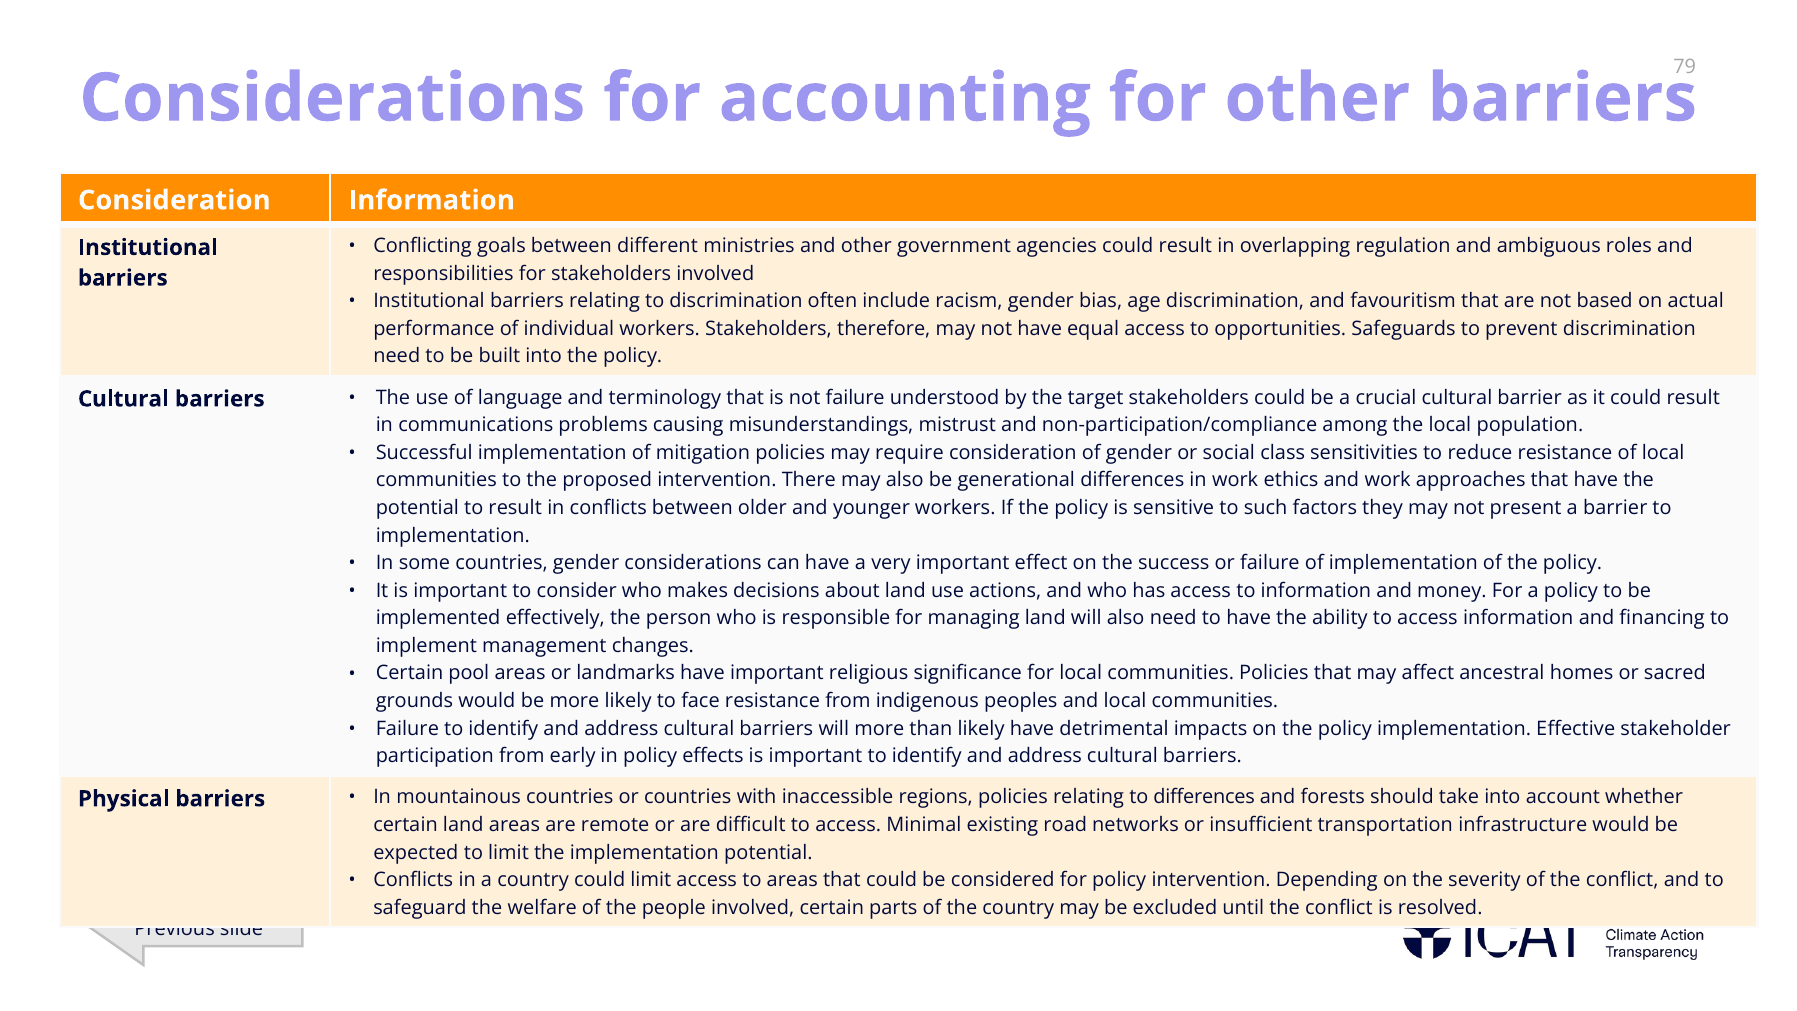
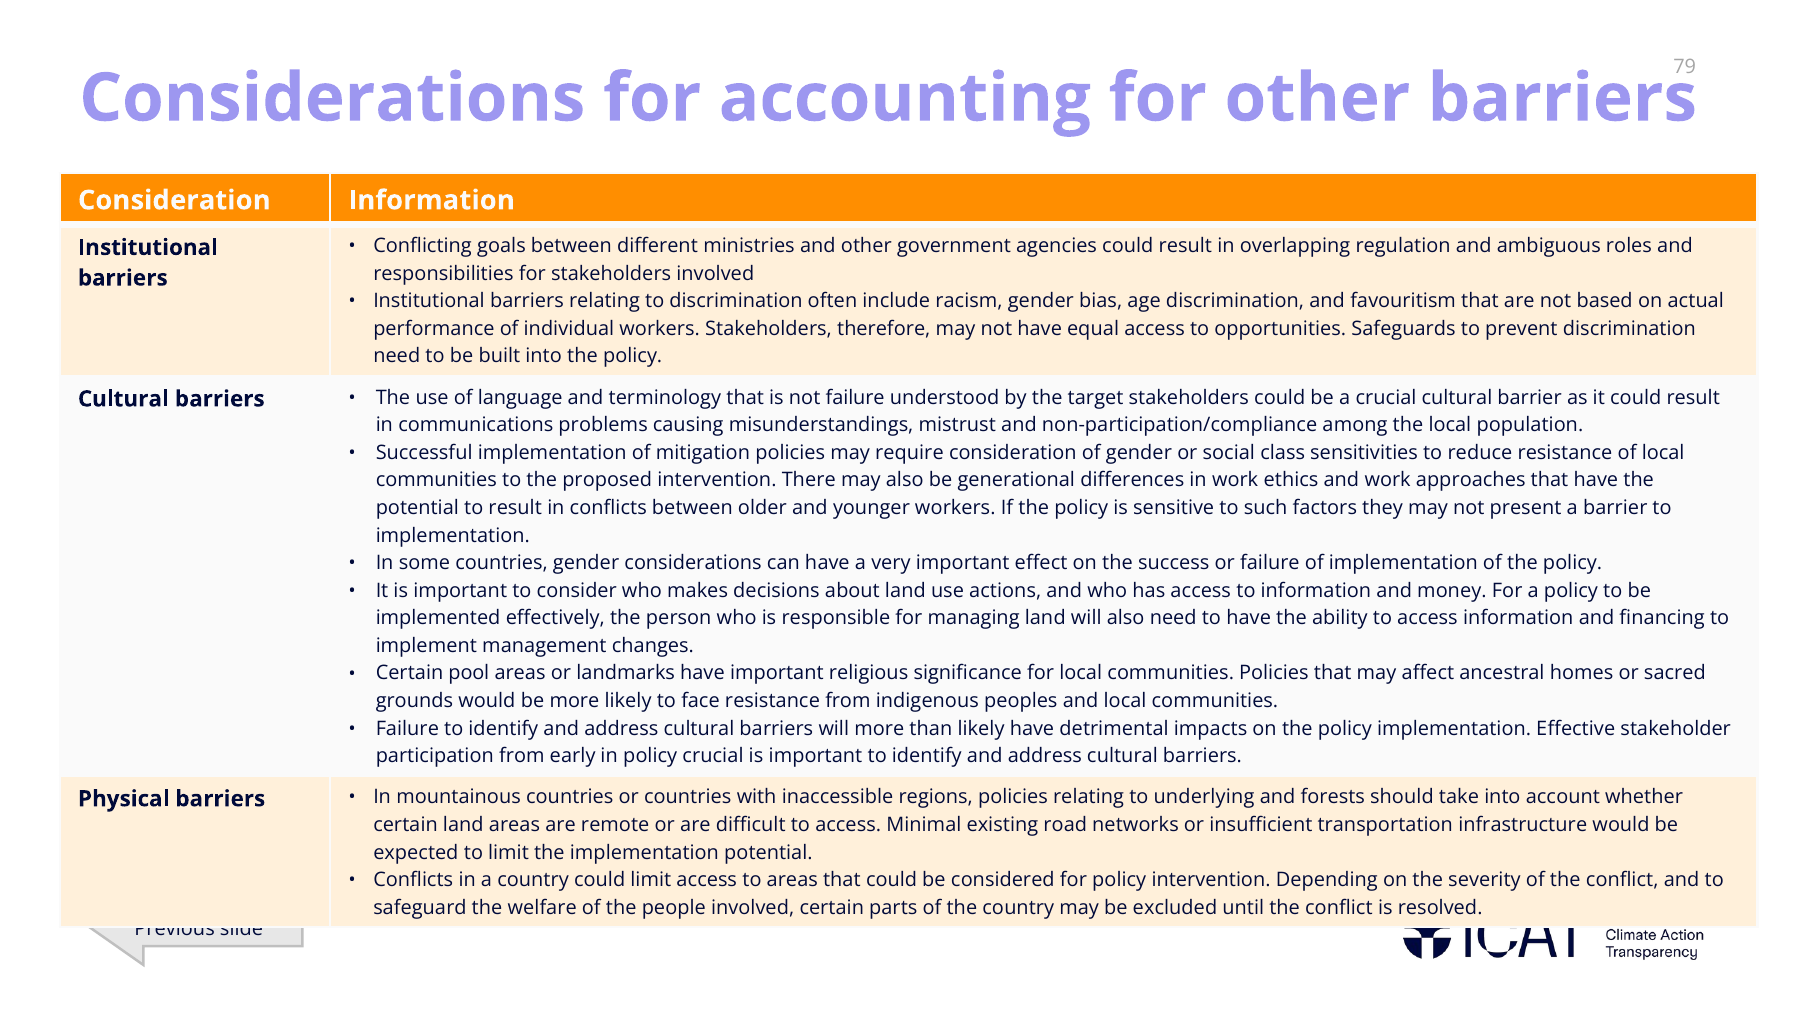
policy effects: effects -> crucial (713, 756)
to differences: differences -> underlying (1204, 797)
